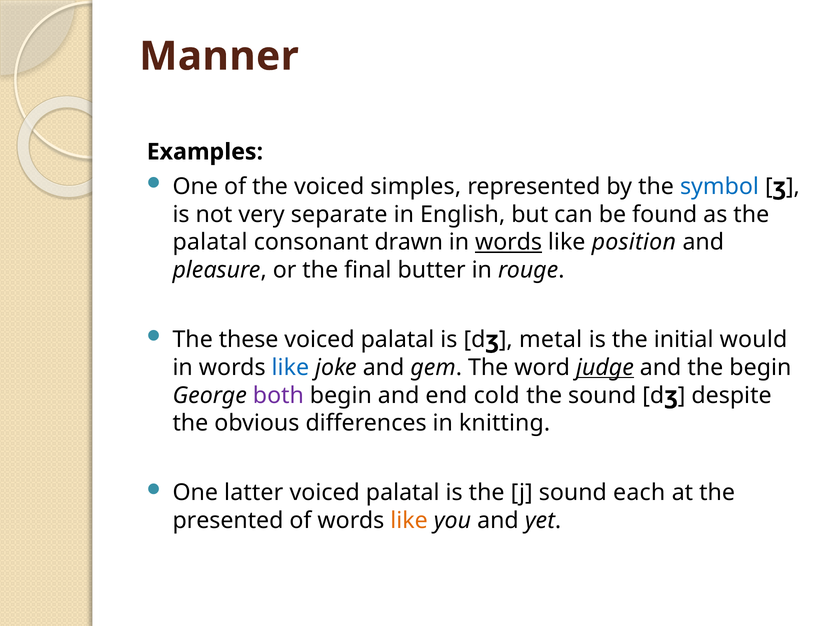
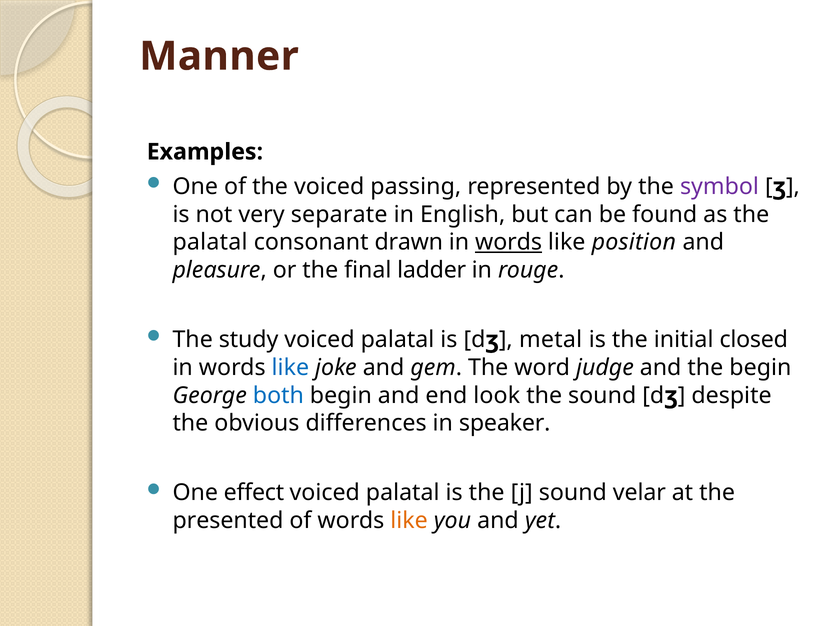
simples: simples -> passing (416, 186)
symbol colour: blue -> purple (719, 186)
butter: butter -> ladder (432, 270)
these: these -> study (249, 339)
would: would -> closed (754, 339)
judge underline: present -> none (605, 367)
both colour: purple -> blue (278, 395)
cold: cold -> look (497, 395)
knitting: knitting -> speaker (505, 423)
latter: latter -> effect (254, 492)
each: each -> velar (639, 492)
